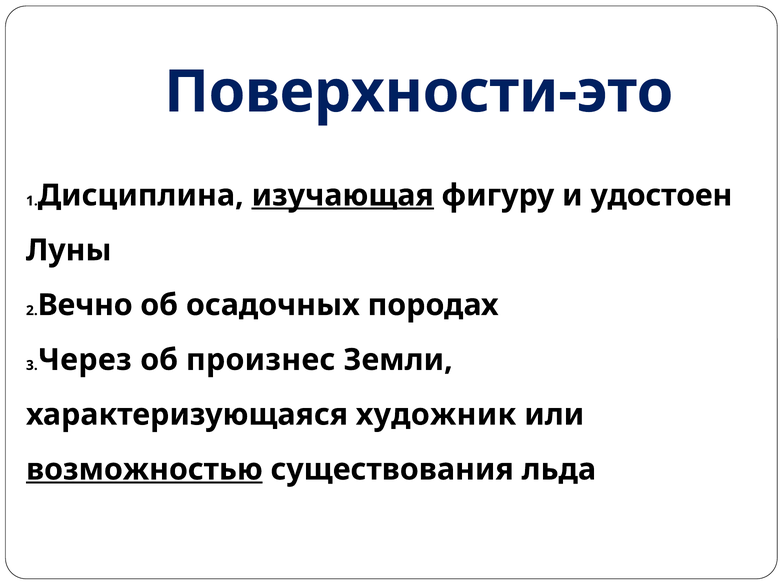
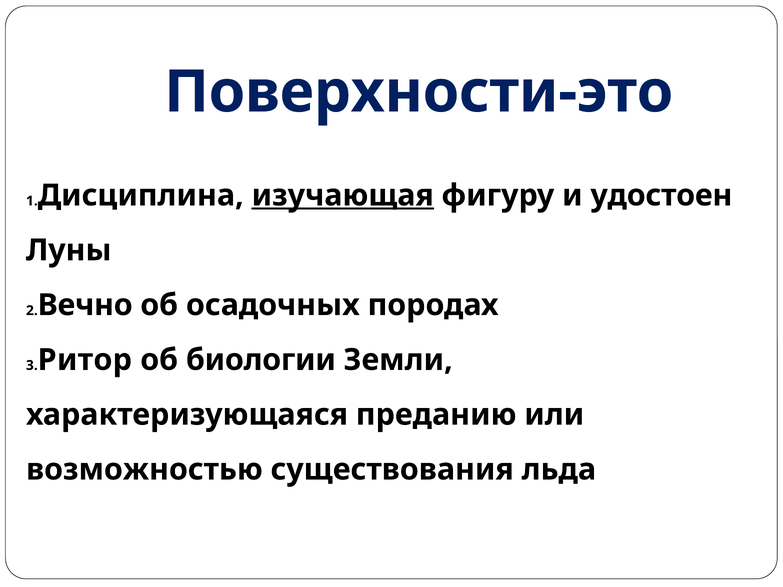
Через: Через -> Ритор (85, 360)
произнес: произнес -> биологии (261, 360)
художник: художник -> преданию (436, 415)
возможностью underline: present -> none (144, 470)
